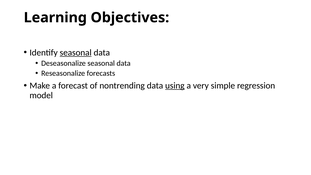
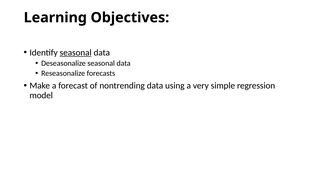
using underline: present -> none (175, 86)
